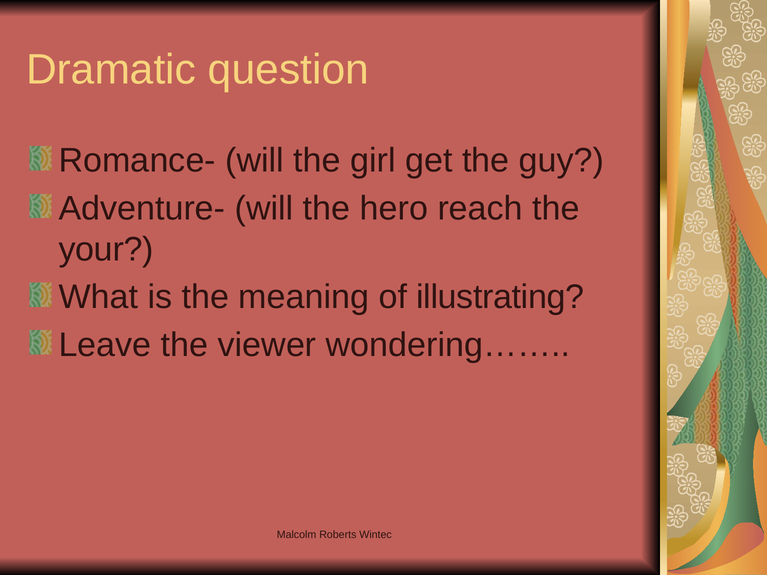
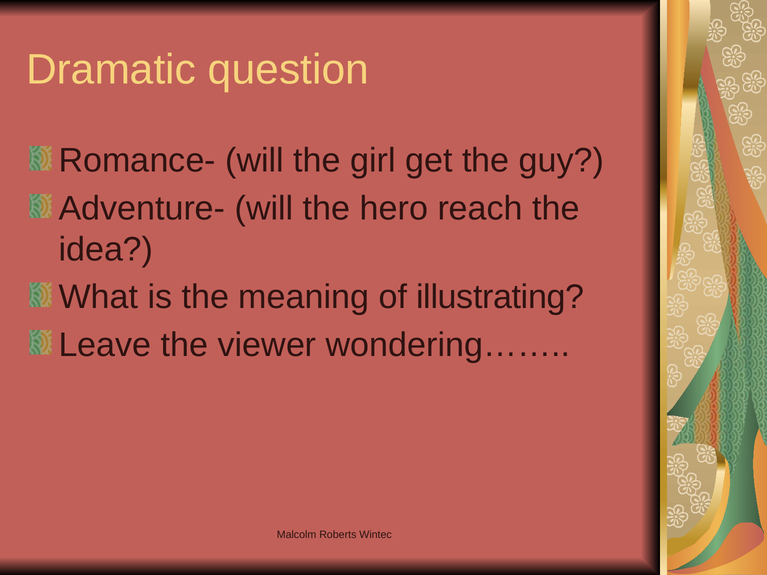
your: your -> idea (106, 249)
